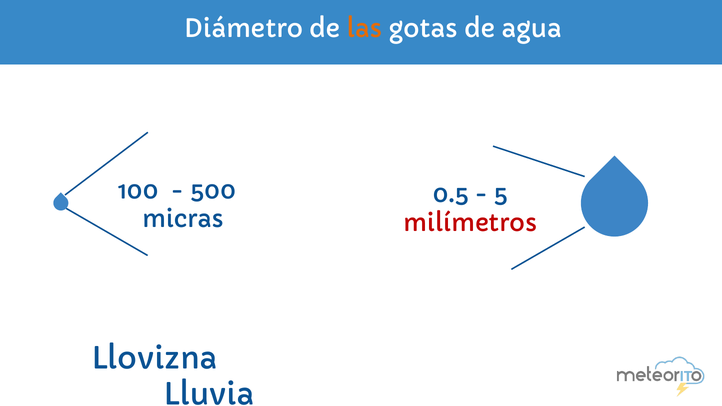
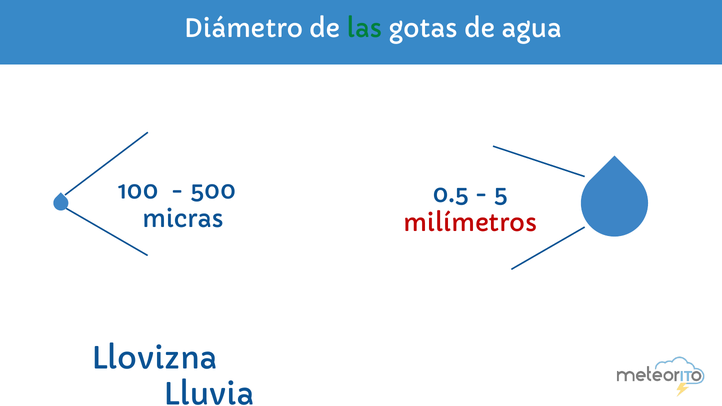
las colour: orange -> green (365, 29)
